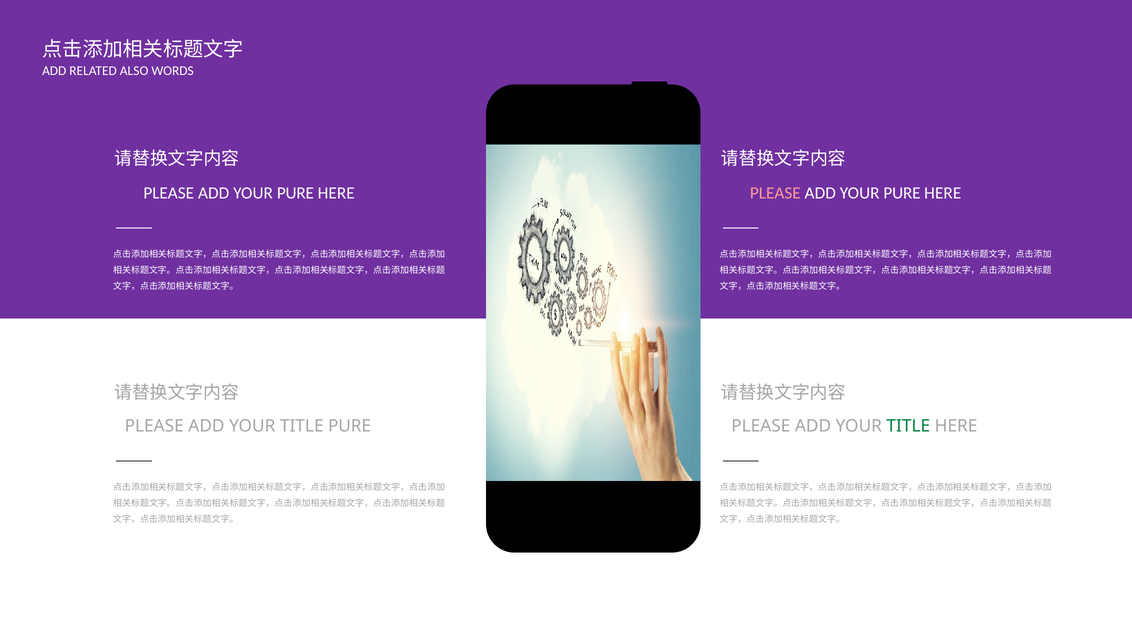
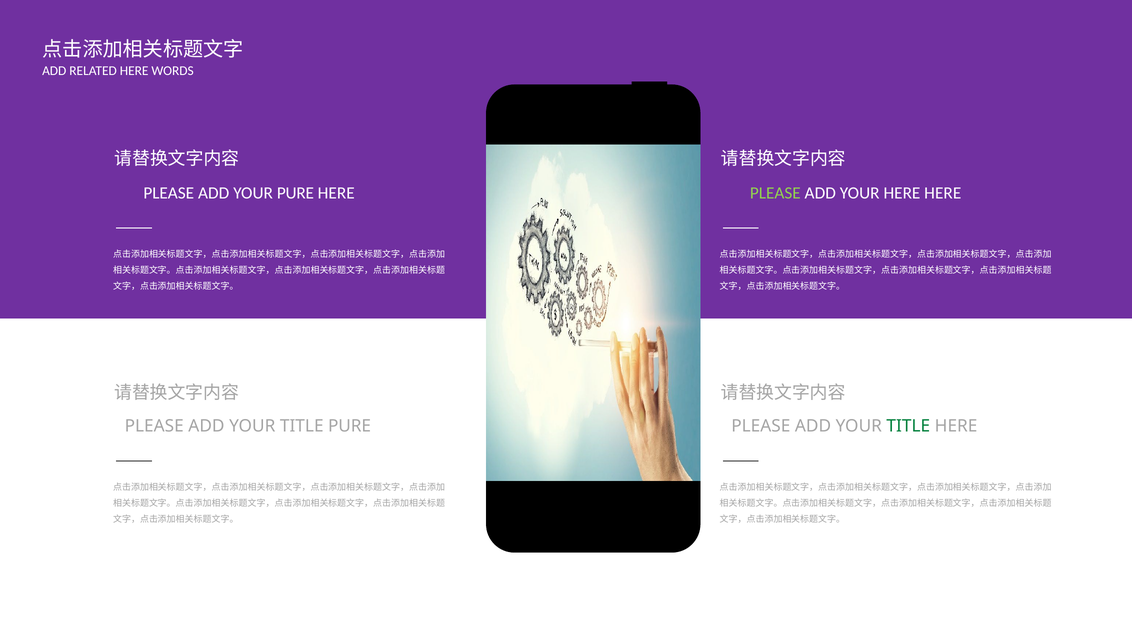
RELATED ALSO: ALSO -> HERE (134, 71)
PLEASE colour: pink -> light green (775, 193)
PURE: PURE -> HERE (902, 193)
